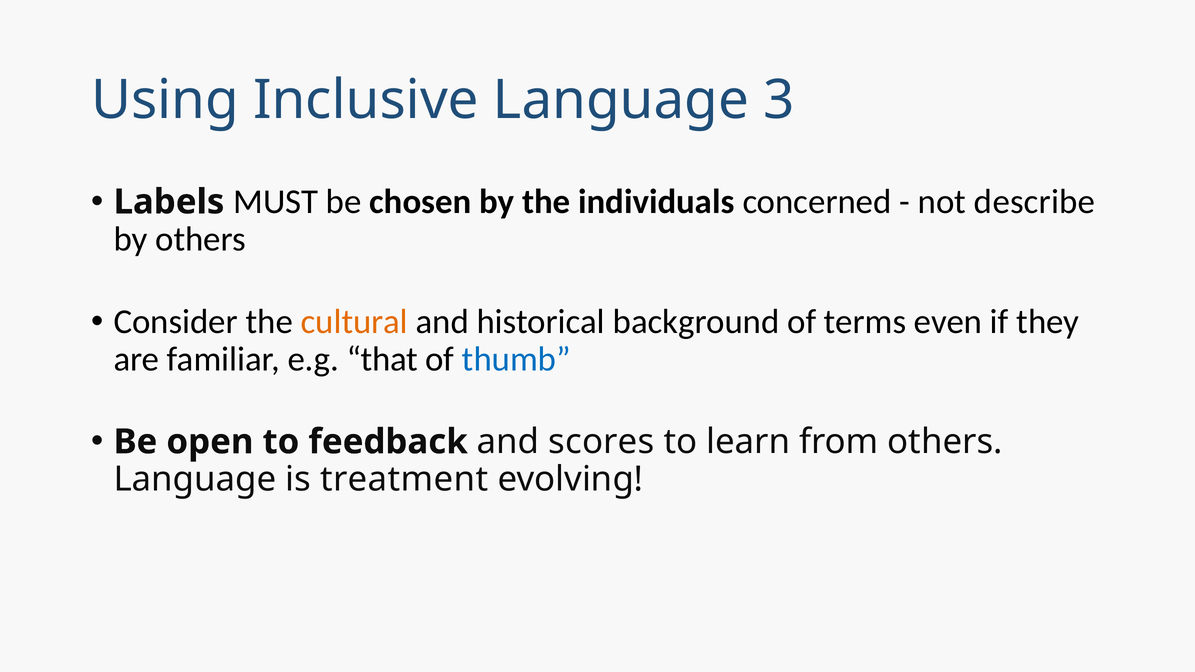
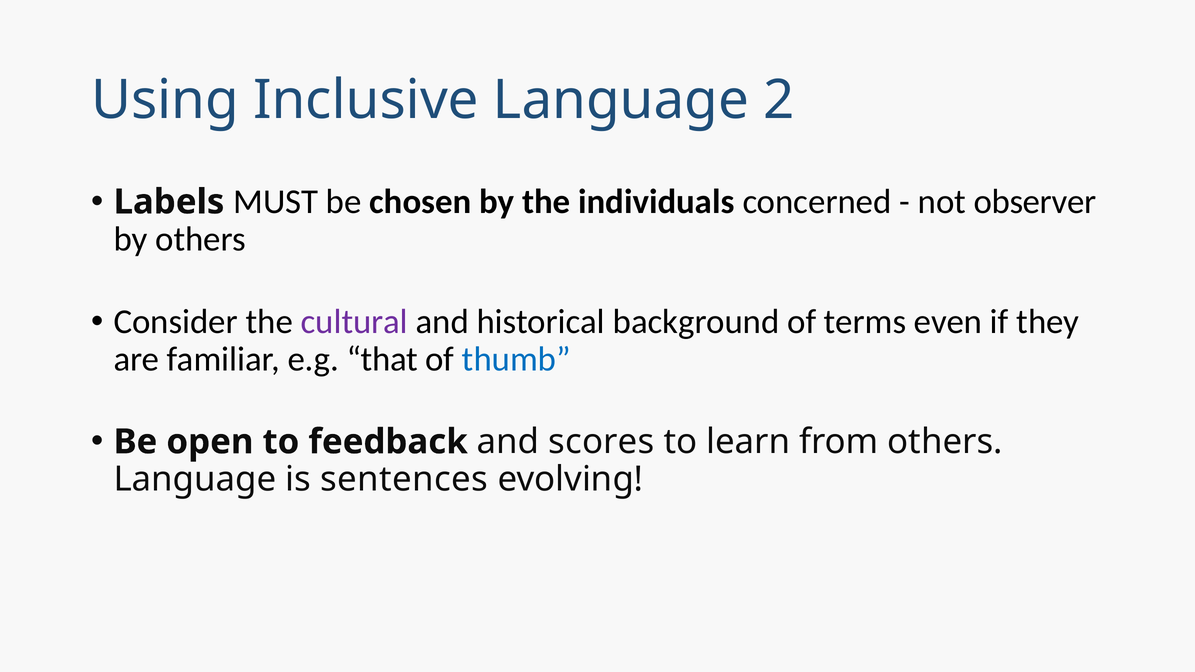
3: 3 -> 2 (779, 100)
describe: describe -> observer (1035, 202)
cultural colour: orange -> purple (354, 322)
treatment: treatment -> sentences (404, 479)
